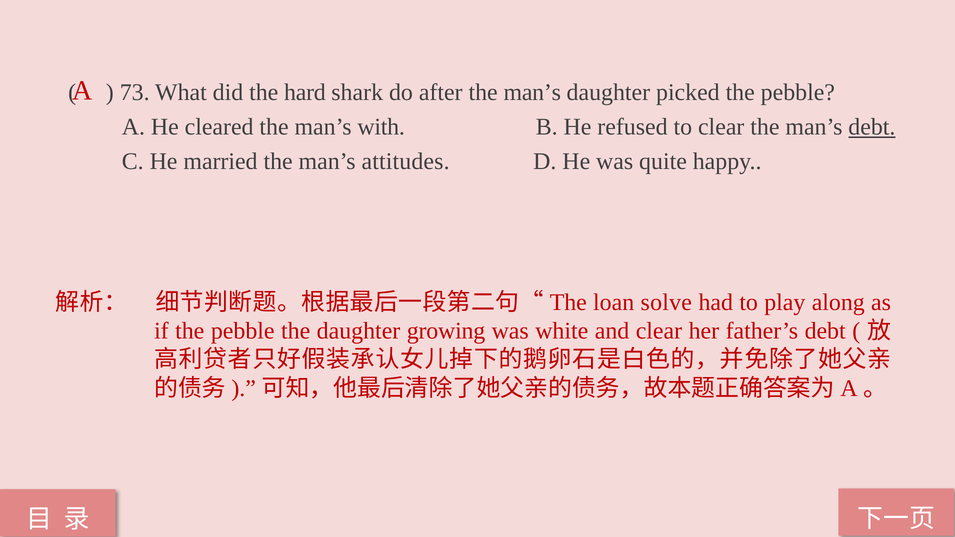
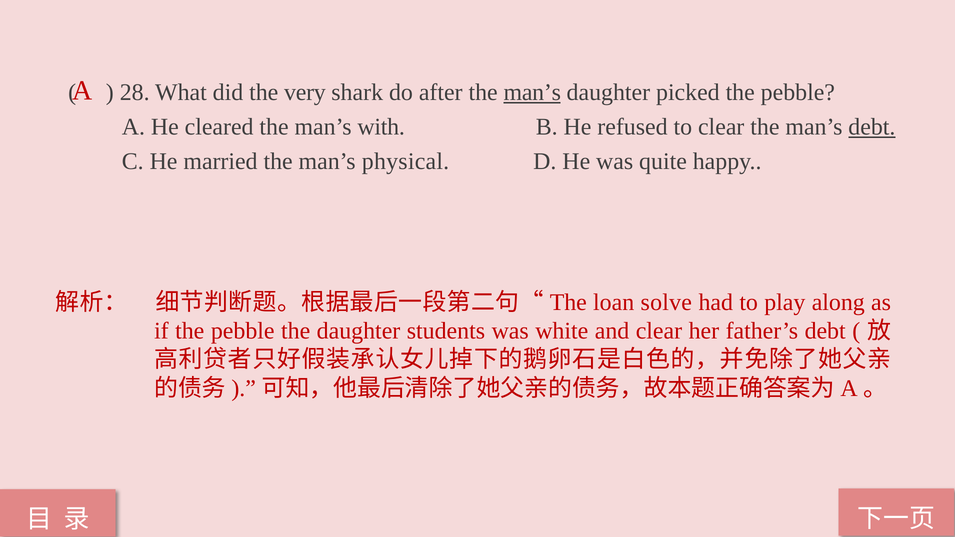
73: 73 -> 28 (135, 92)
hard: hard -> very (305, 92)
man’s underline: none -> present (532, 92)
attitudes: attitudes -> physical (406, 161)
growing: growing -> students (446, 331)
